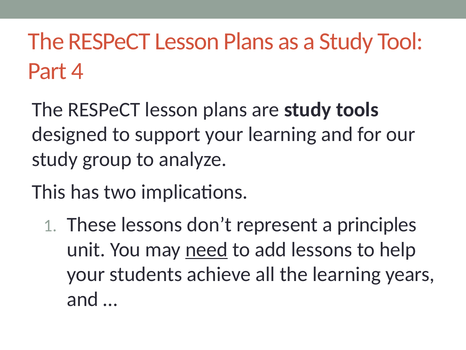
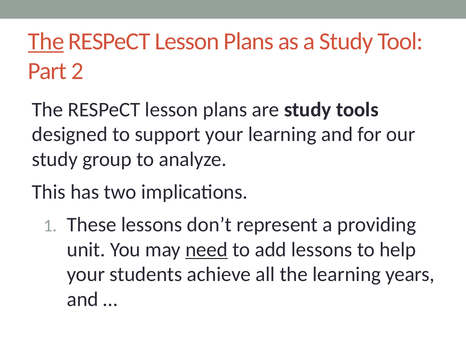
The underline: none -> present (46, 41)
4: 4 -> 2 (77, 71)
principles: principles -> providing (377, 224)
